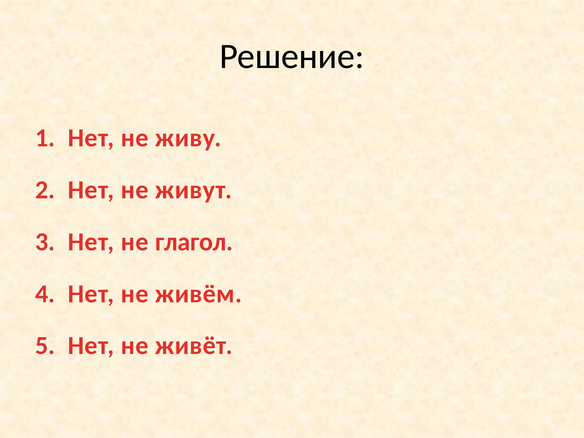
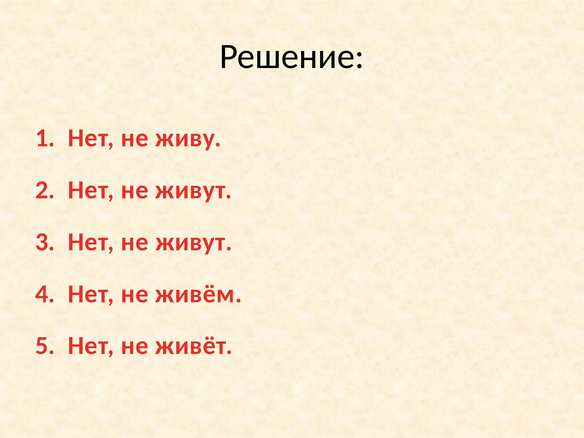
глагол: глагол -> живут (194, 242)
